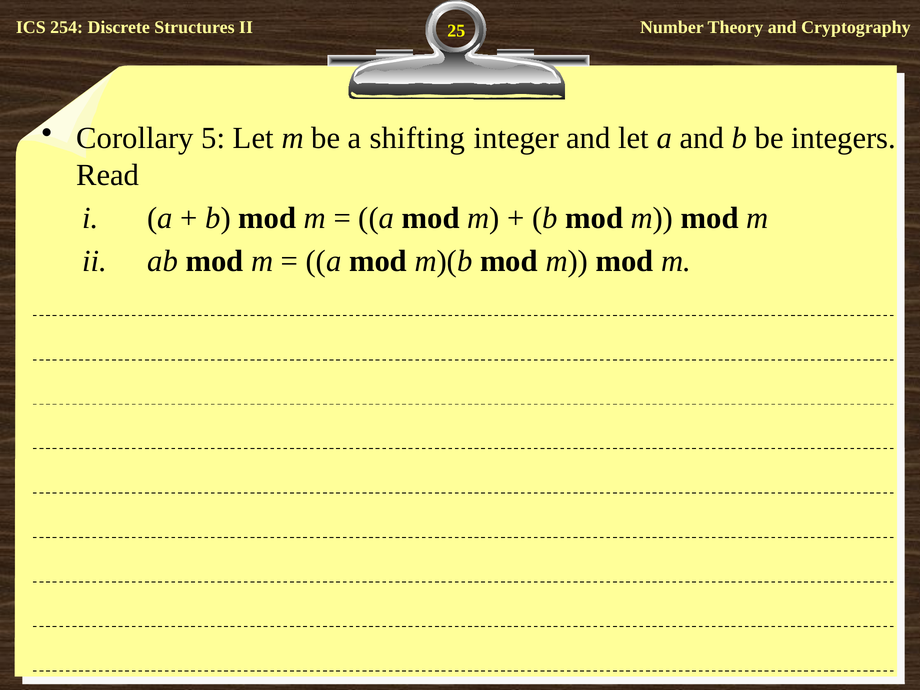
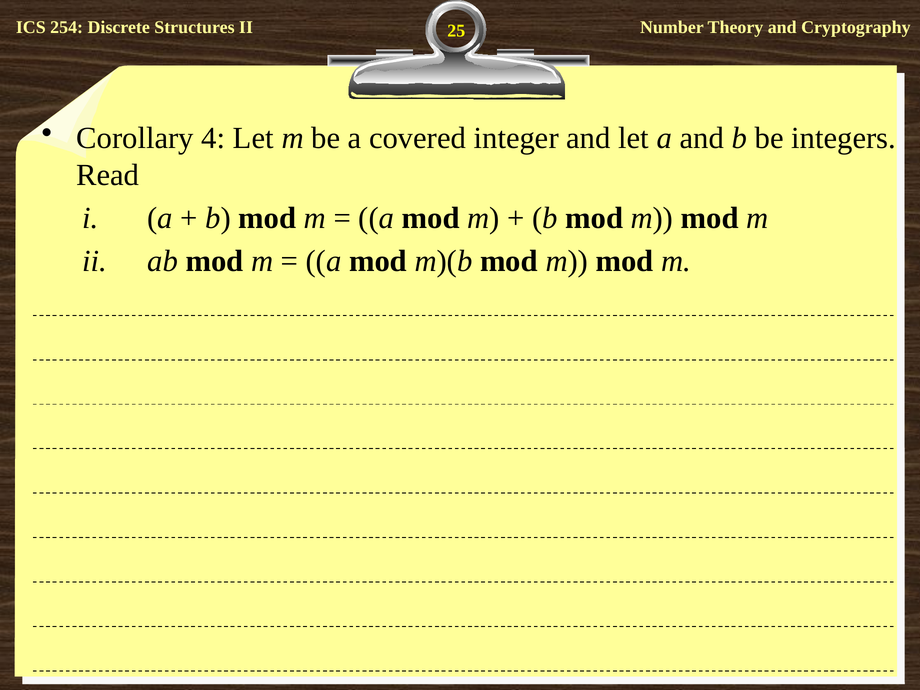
5: 5 -> 4 (213, 138)
shifting: shifting -> covered (418, 138)
